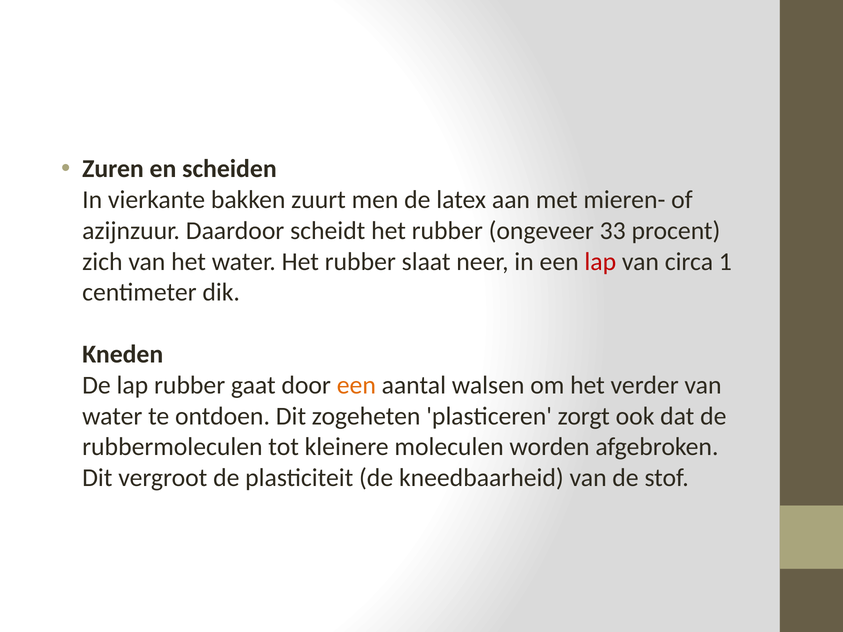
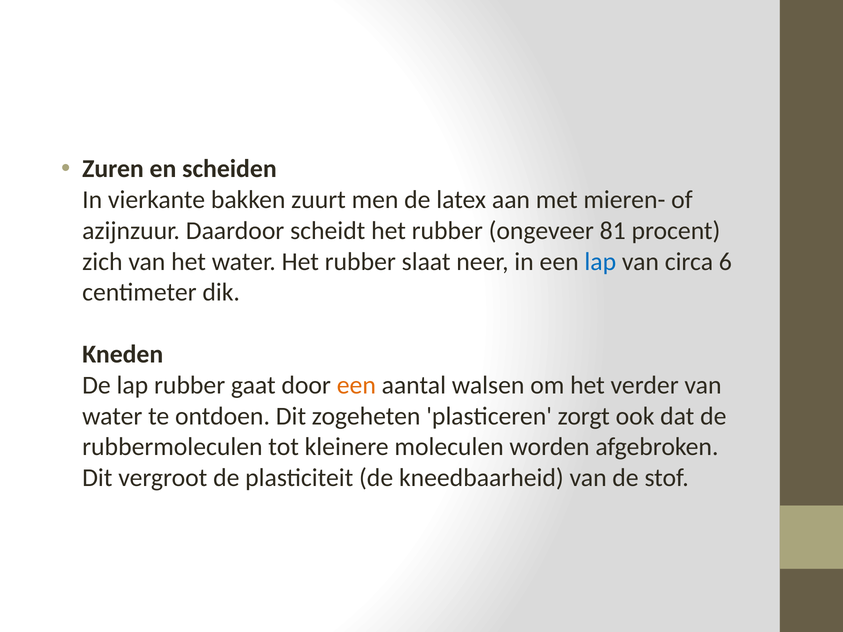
33: 33 -> 81 (613, 231)
lap colour: red -> blue (600, 262)
1: 1 -> 6 (725, 262)
